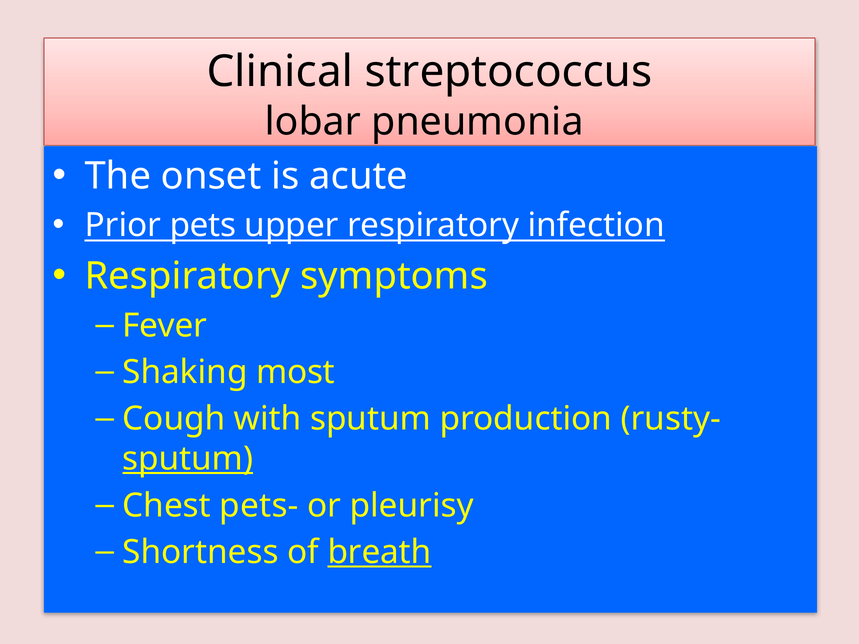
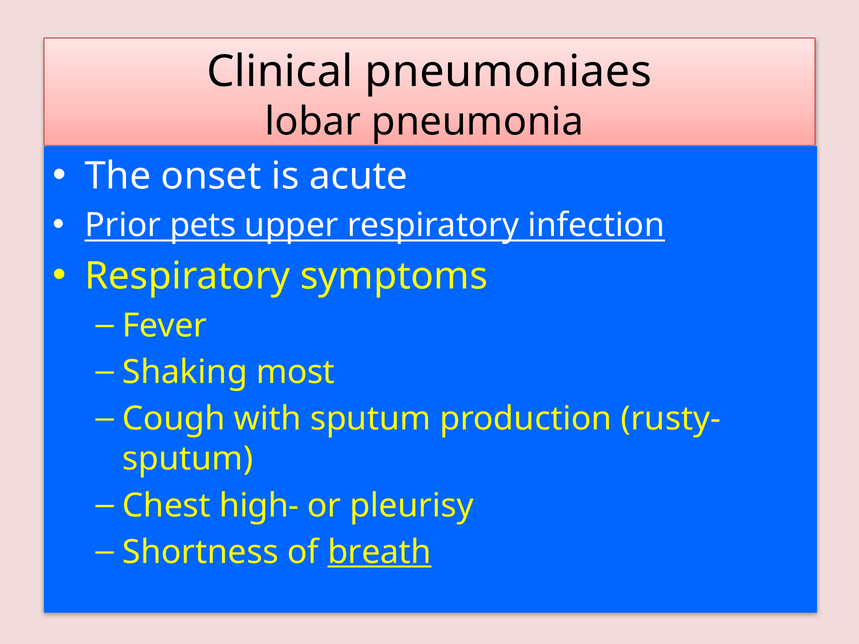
streptococcus: streptococcus -> pneumoniaes (508, 72)
sputum underline: present -> none (188, 459)
pets-: pets- -> high- (259, 506)
